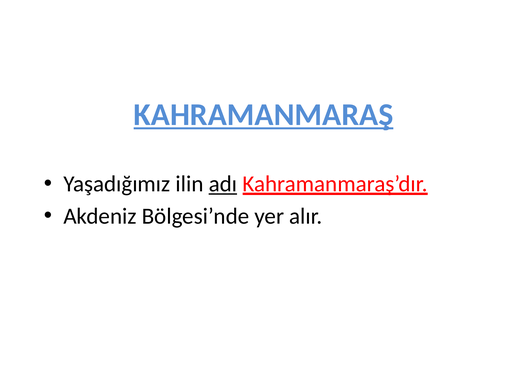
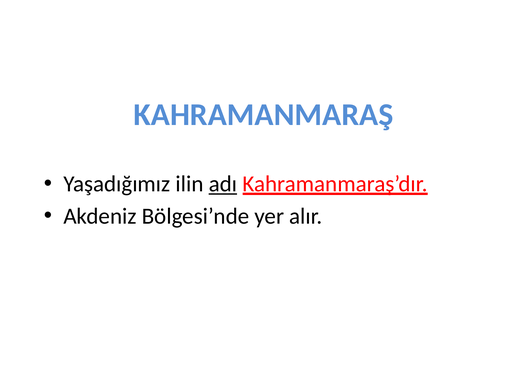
KAHRAMANMARAŞ underline: present -> none (263, 115)
